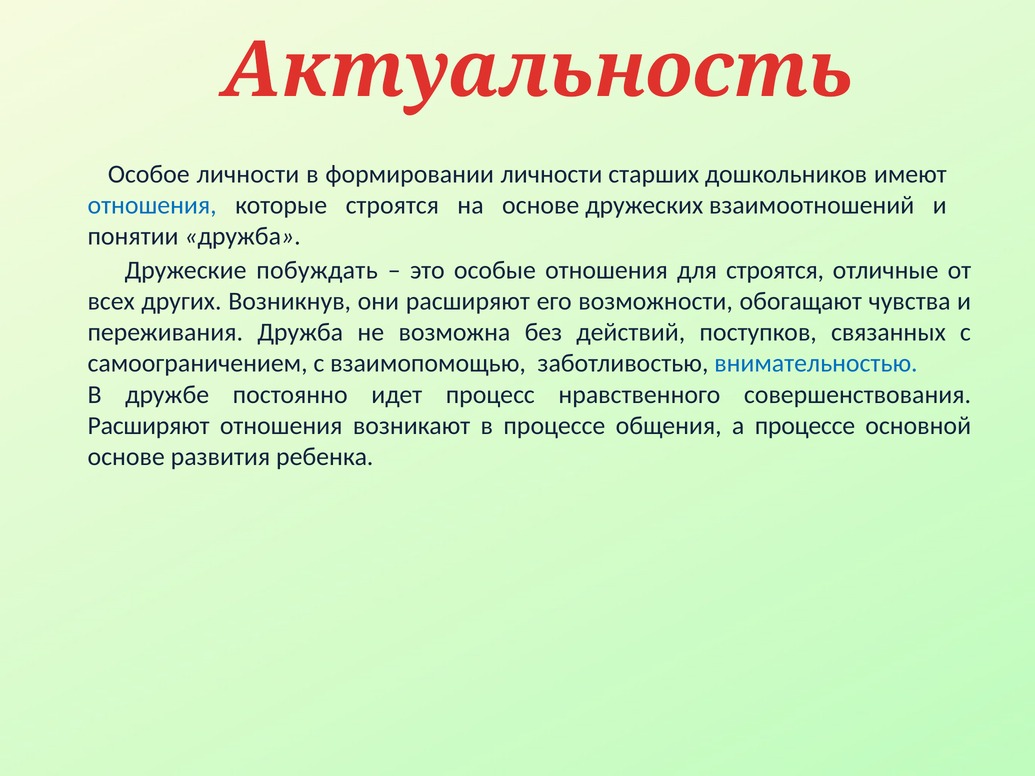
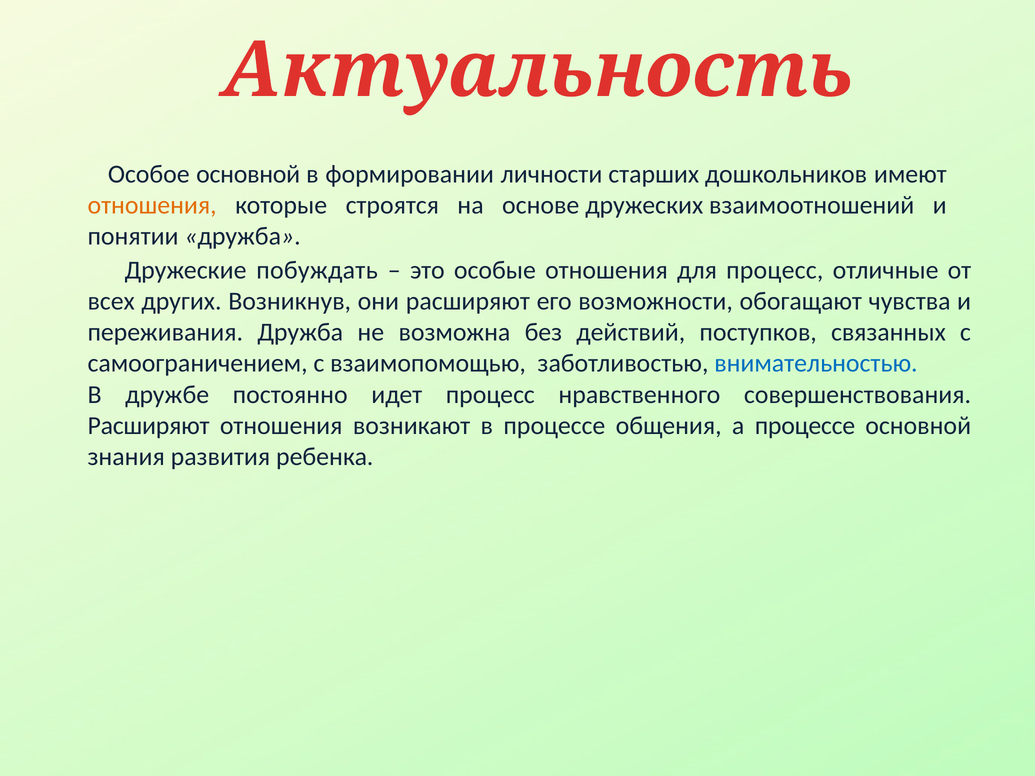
Особое личности: личности -> основной (248, 174)
отношения colour: blue -> orange (152, 205)
для строятся: строятся -> процесс (775, 270)
основе: основе -> знания (126, 457)
